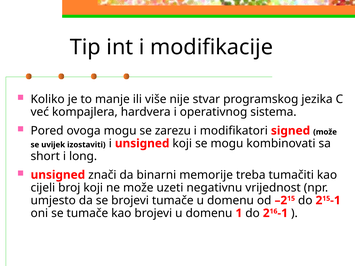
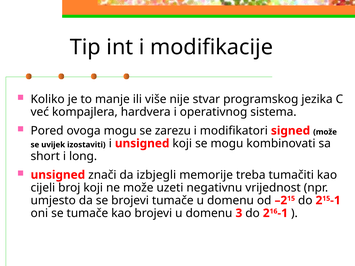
binarni: binarni -> izbjegli (156, 175)
1: 1 -> 3 (239, 213)
